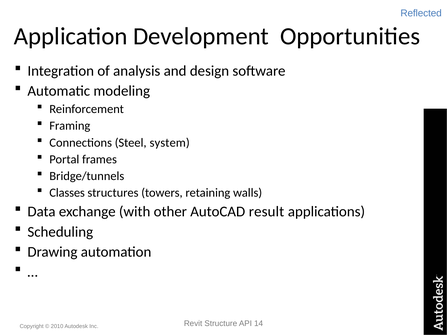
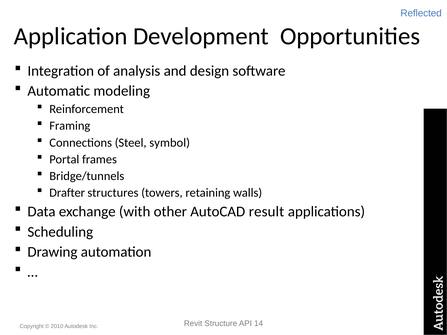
system: system -> symbol (170, 143)
Classes: Classes -> Drafter (67, 193)
